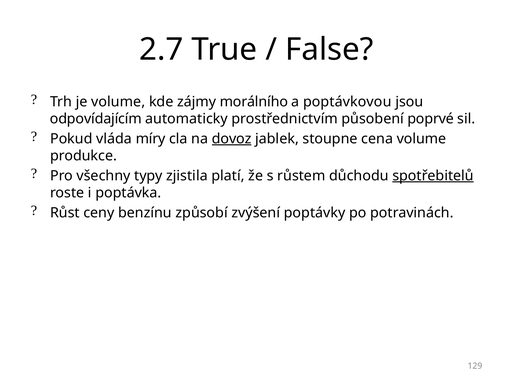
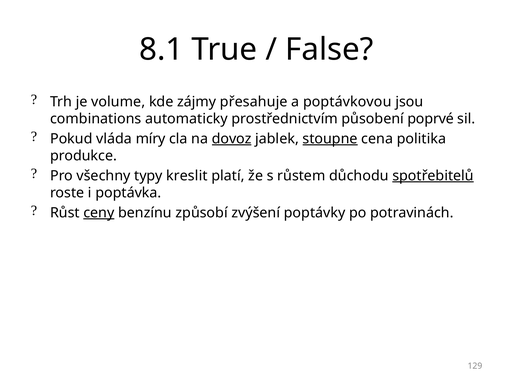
2.7: 2.7 -> 8.1 (161, 50)
morálního: morálního -> přesahuje (254, 102)
odpovídajícím: odpovídajícím -> combinations (96, 119)
stoupne underline: none -> present (330, 139)
cena volume: volume -> politika (421, 139)
zjistila: zjistila -> kreslit (187, 176)
ceny underline: none -> present (99, 213)
